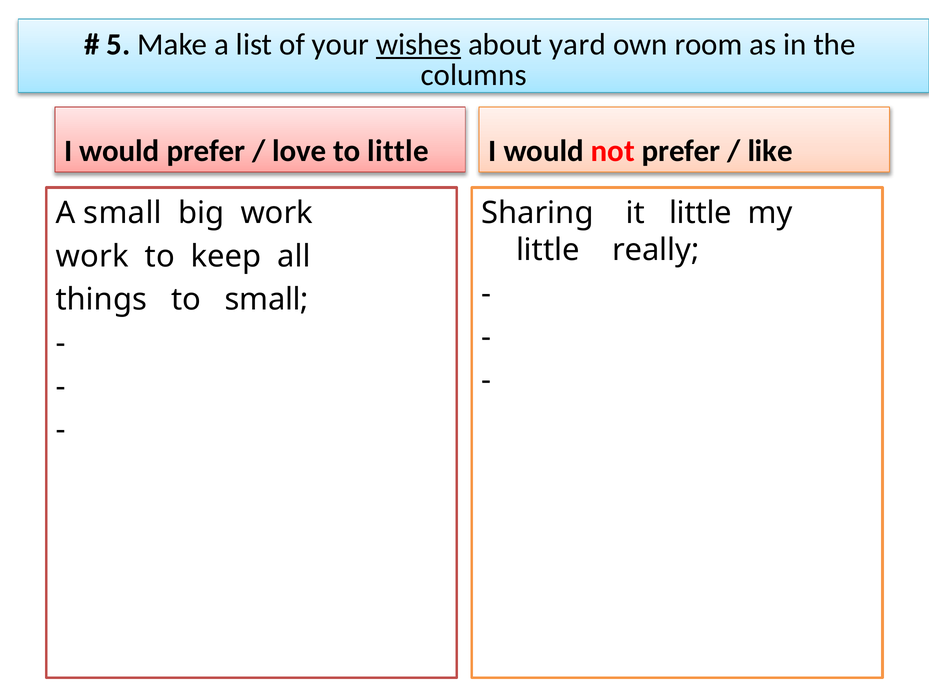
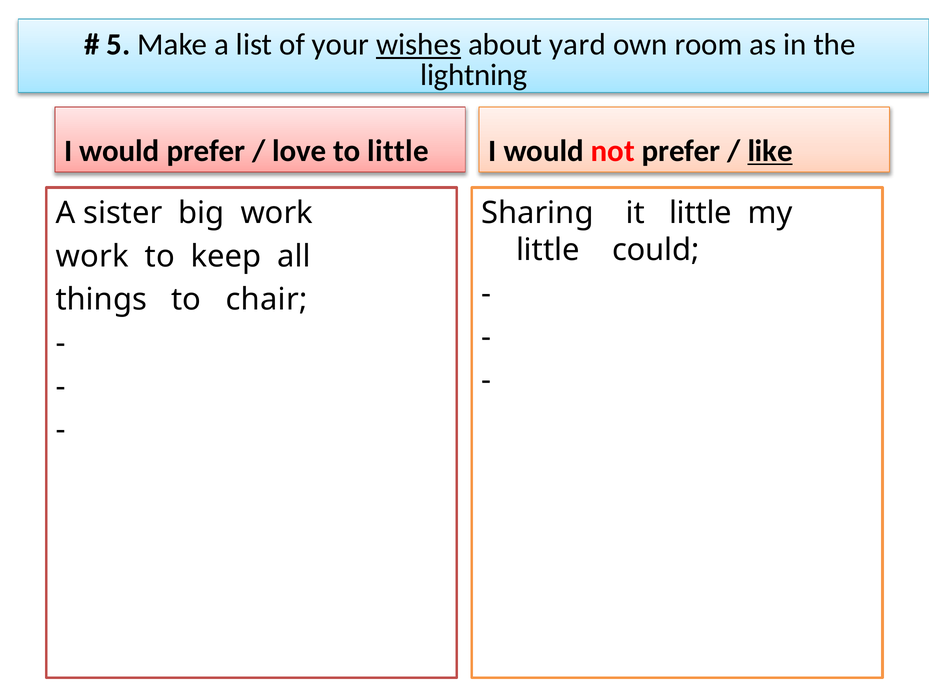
columns: columns -> lightning (474, 75)
like underline: none -> present (770, 151)
A small: small -> sister (123, 213)
really: really -> could (656, 250)
to small: small -> chair (267, 300)
